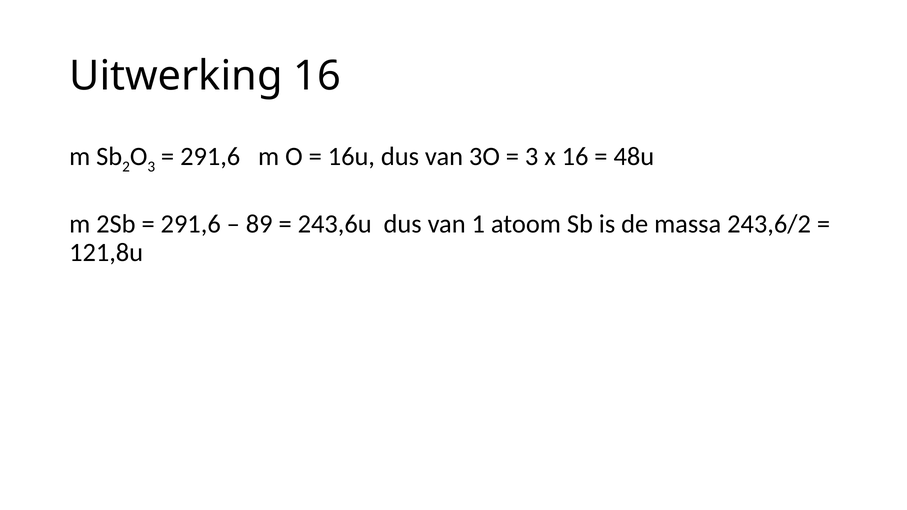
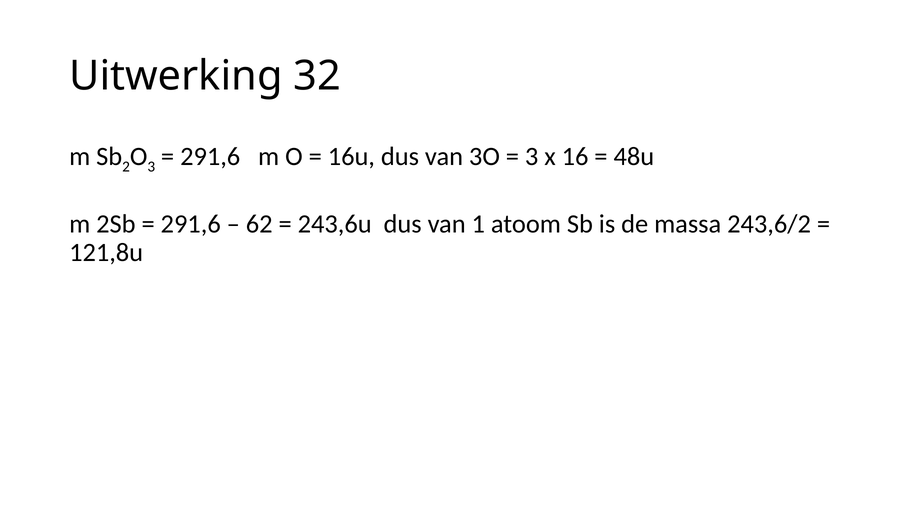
Uitwerking 16: 16 -> 32 (317, 76)
89: 89 -> 62 (259, 224)
